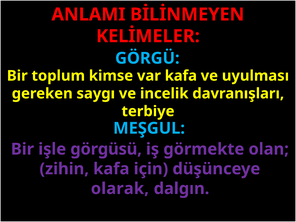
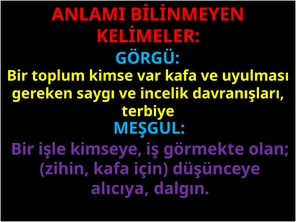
görgüsü: görgüsü -> kimseye (106, 149)
olarak: olarak -> alıcıya (120, 189)
